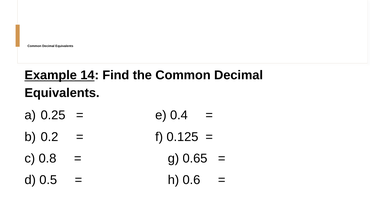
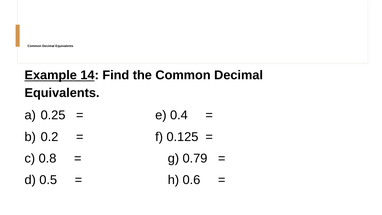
0.65: 0.65 -> 0.79 (195, 158)
